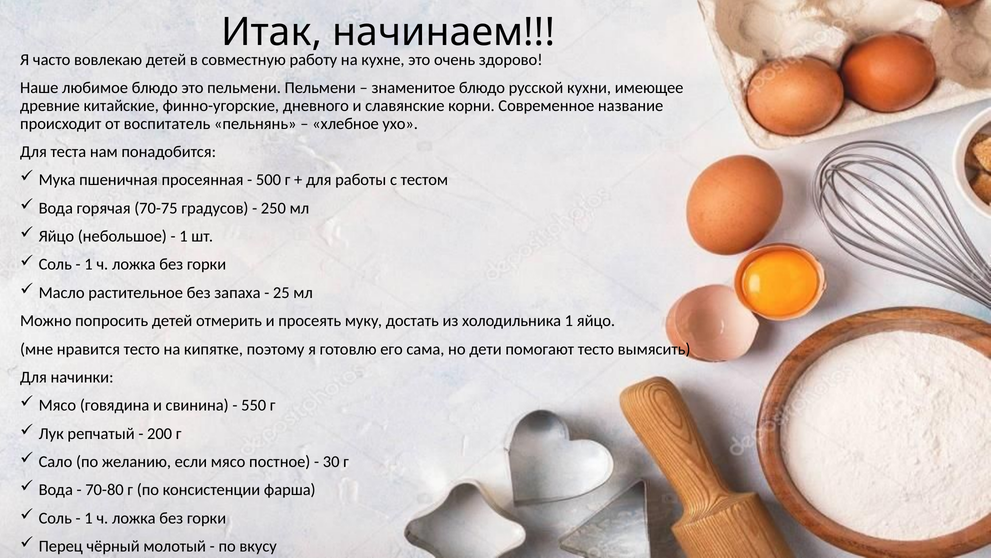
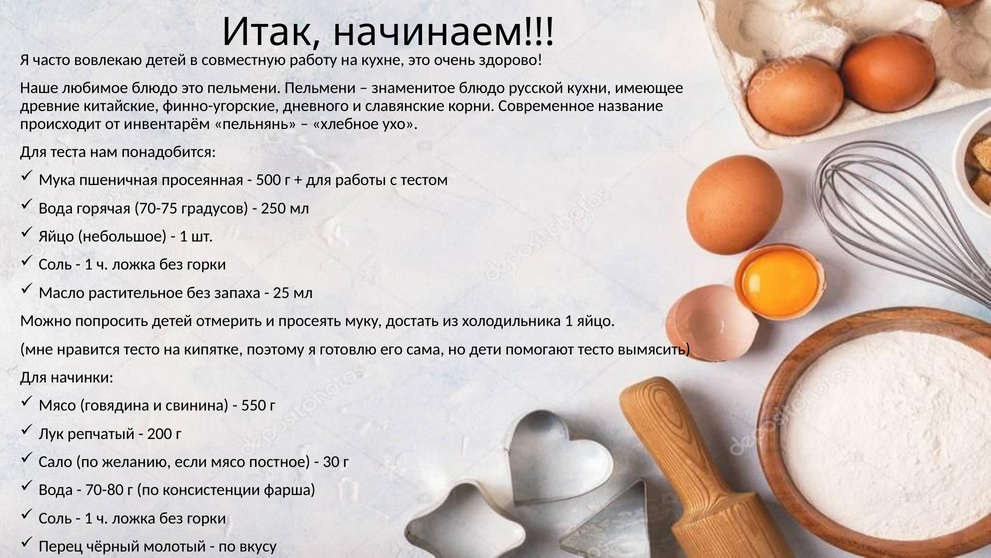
воспитатель: воспитатель -> инвентарём (167, 124)
